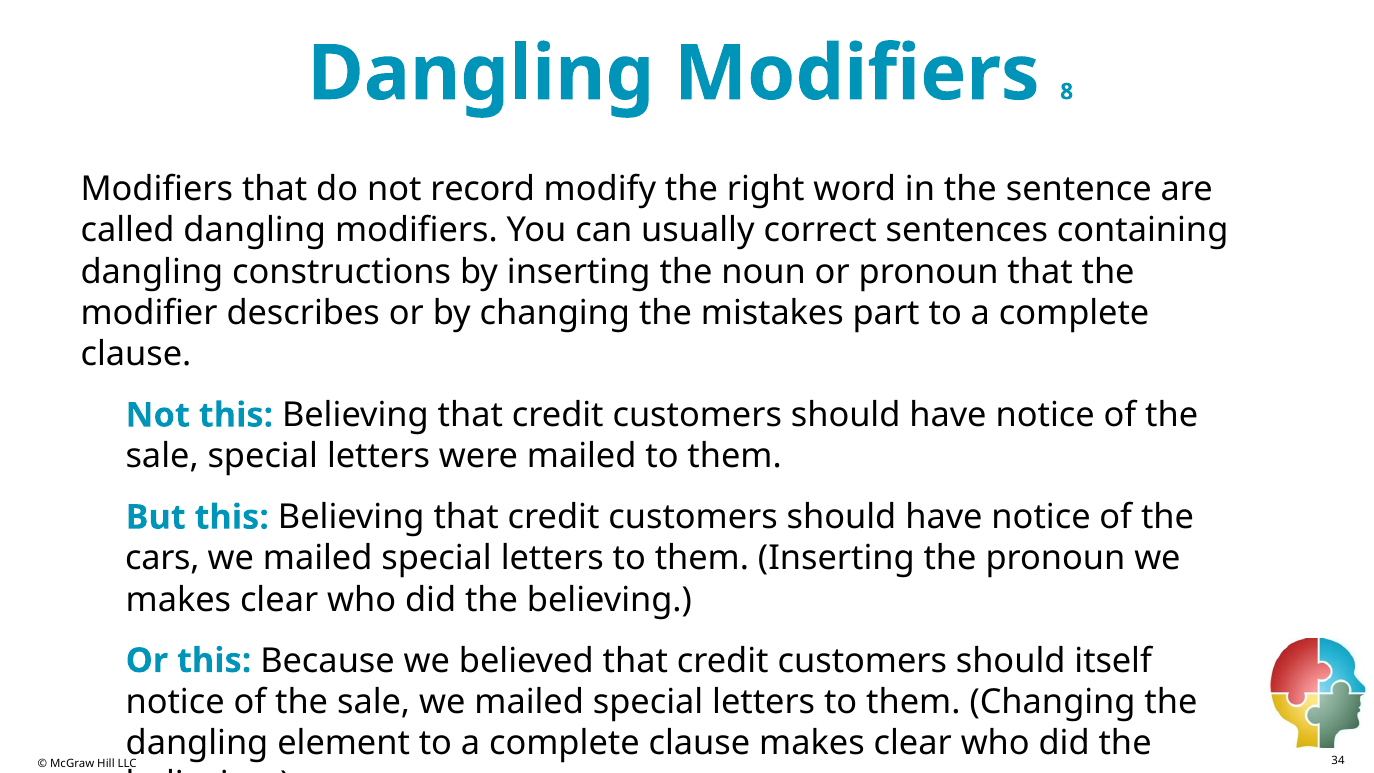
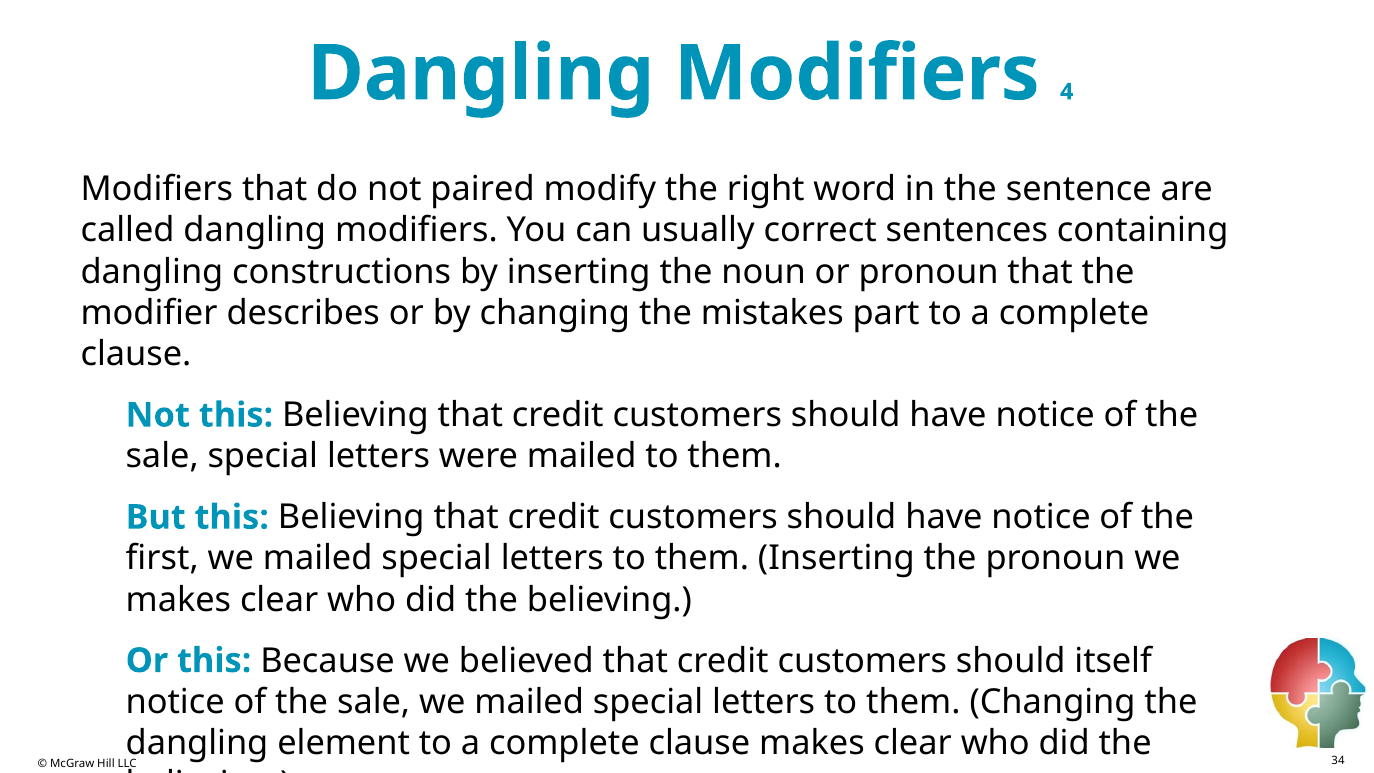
8: 8 -> 4 (1067, 92)
record: record -> paired (483, 189)
cars: cars -> first (162, 558)
